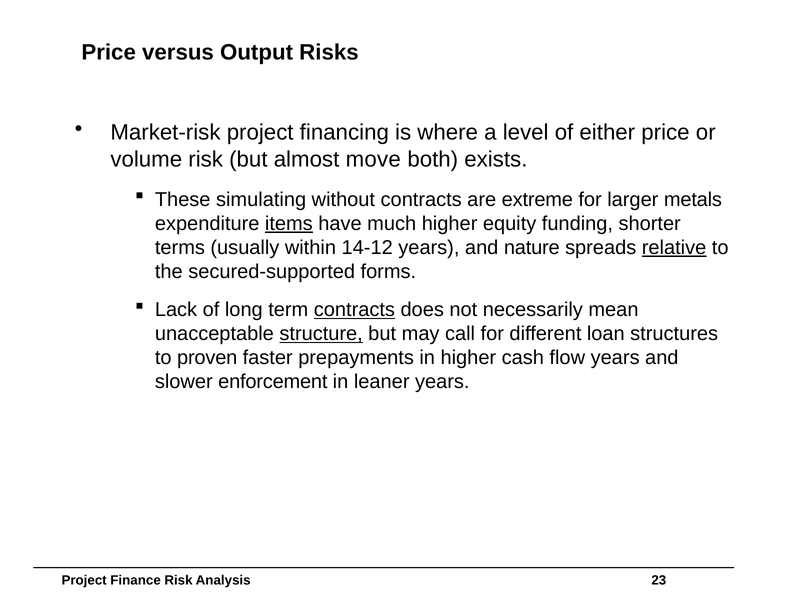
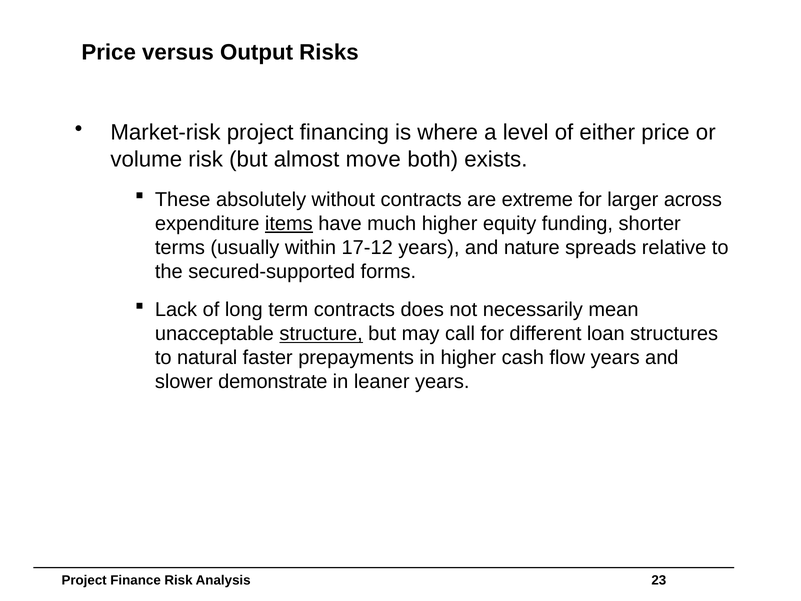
simulating: simulating -> absolutely (261, 199)
metals: metals -> across (693, 199)
14-12: 14-12 -> 17-12 (367, 248)
relative underline: present -> none (674, 248)
contracts underline: present -> none (354, 310)
proven: proven -> natural (207, 358)
enforcement: enforcement -> demonstrate (273, 382)
